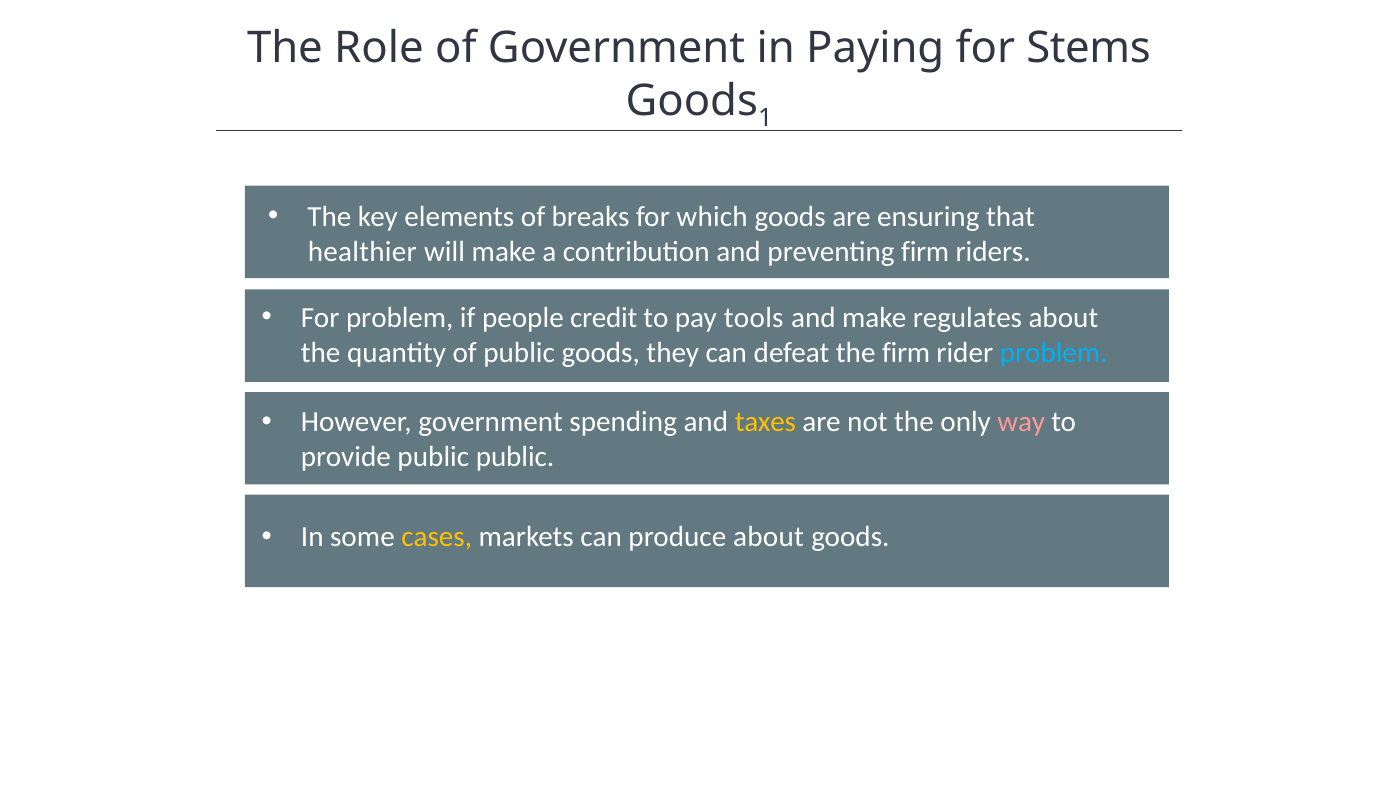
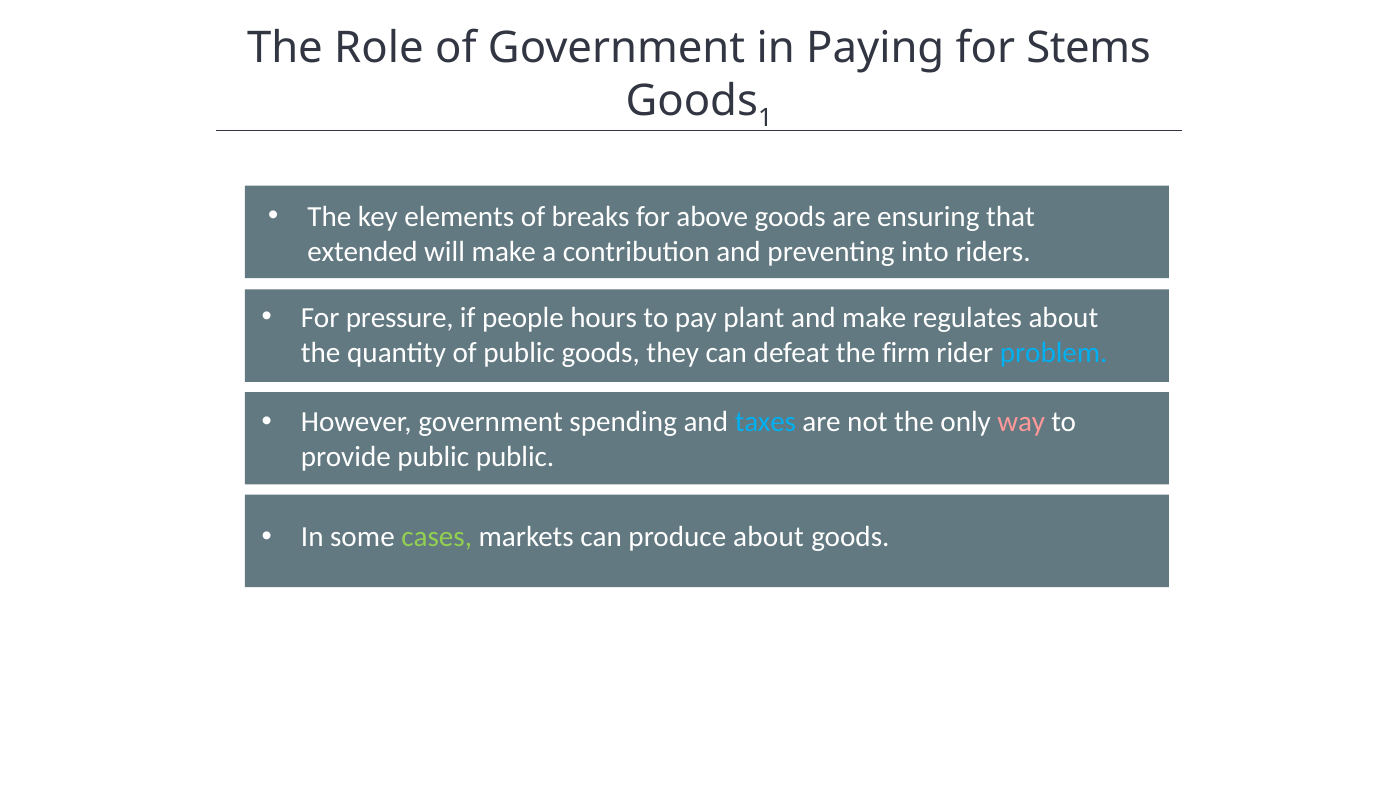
which: which -> above (712, 217)
healthier: healthier -> extended (363, 252)
preventing firm: firm -> into (925, 252)
For problem: problem -> pressure (400, 318)
credit: credit -> hours (604, 318)
tools: tools -> plant (754, 318)
taxes colour: yellow -> light blue (765, 423)
cases colour: yellow -> light green (437, 537)
